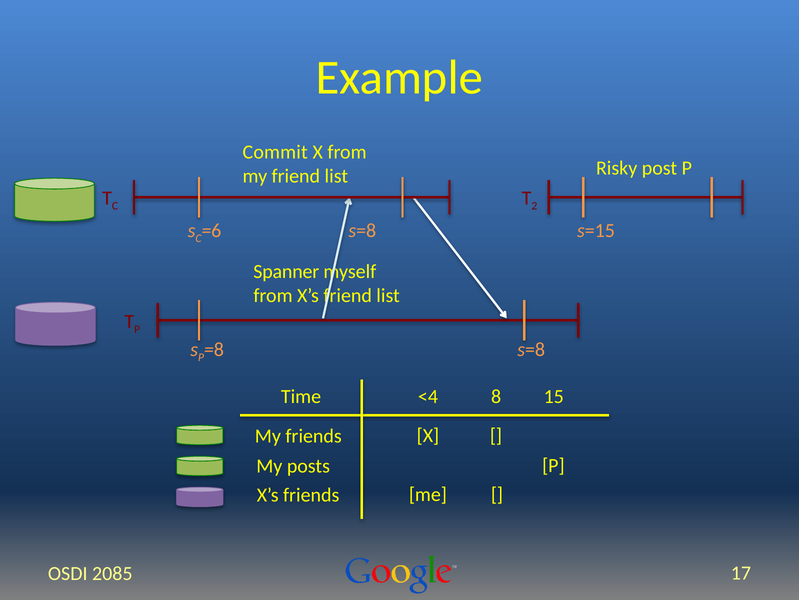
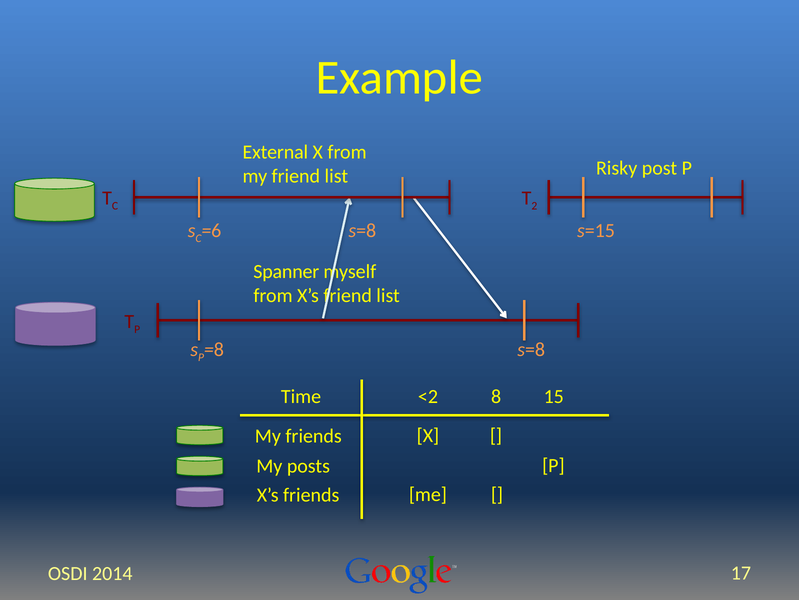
Commit: Commit -> External (275, 152)
<4: <4 -> <2 (428, 396)
2085: 2085 -> 2014 (112, 573)
